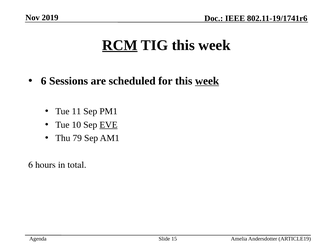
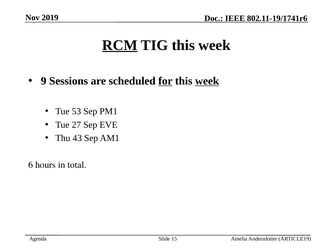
6: 6 -> 9 (44, 81)
for underline: none -> present (165, 81)
11: 11 -> 53 (76, 112)
10: 10 -> 27 (76, 125)
EVE underline: present -> none (109, 125)
79: 79 -> 43 (77, 139)
